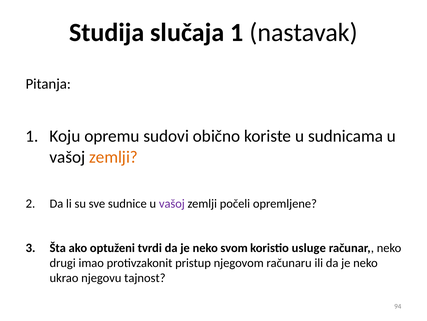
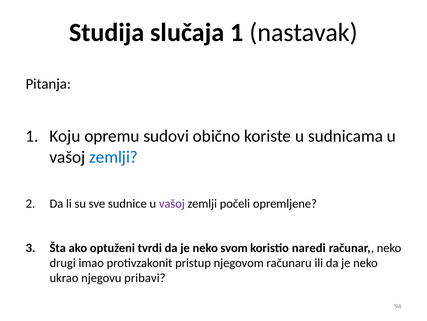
zemlji colour: orange -> blue (114, 157)
usluge: usluge -> naredi (309, 247)
tajnost: tajnost -> pribavi (145, 277)
